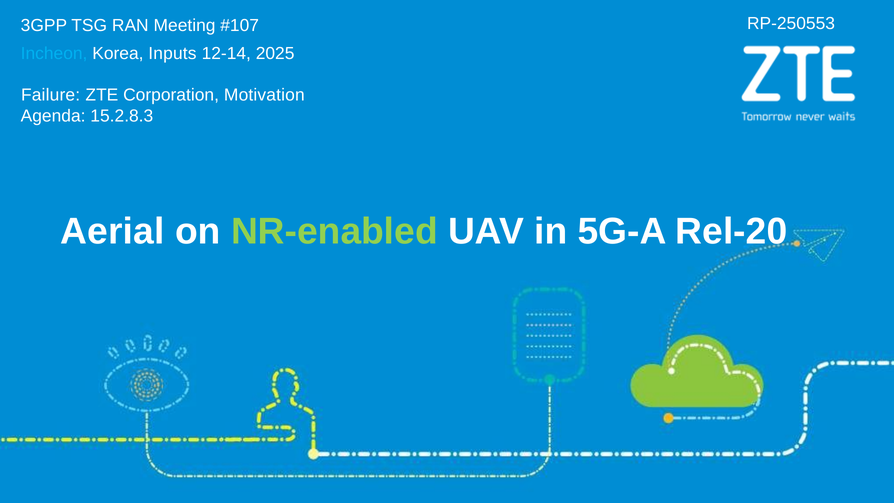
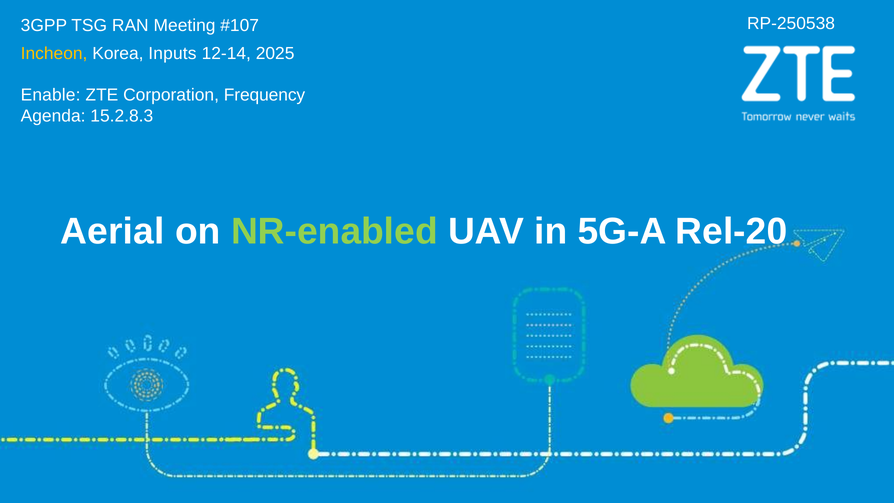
RP-250553: RP-250553 -> RP-250538 (791, 23)
Incheon colour: light blue -> yellow (54, 53)
Failure: Failure -> Enable (51, 95)
Motivation: Motivation -> Frequency (264, 95)
